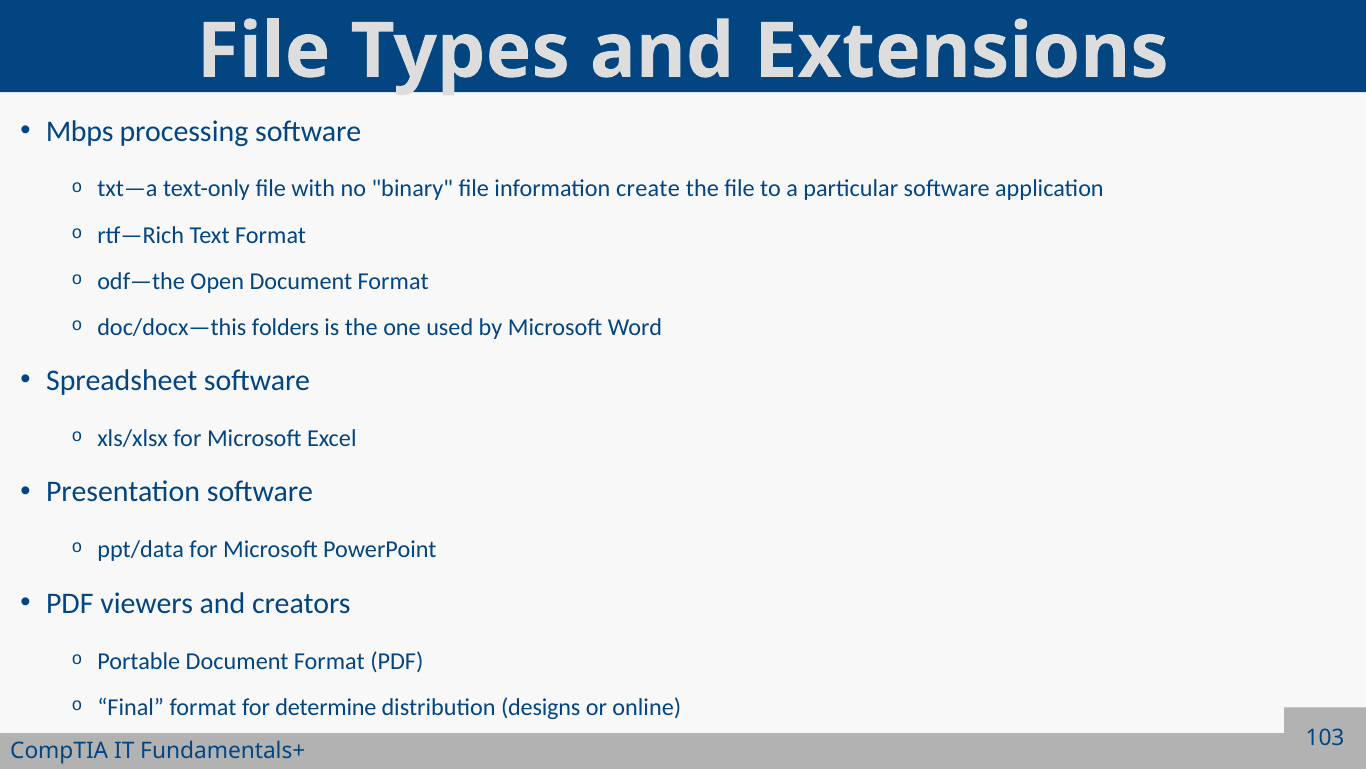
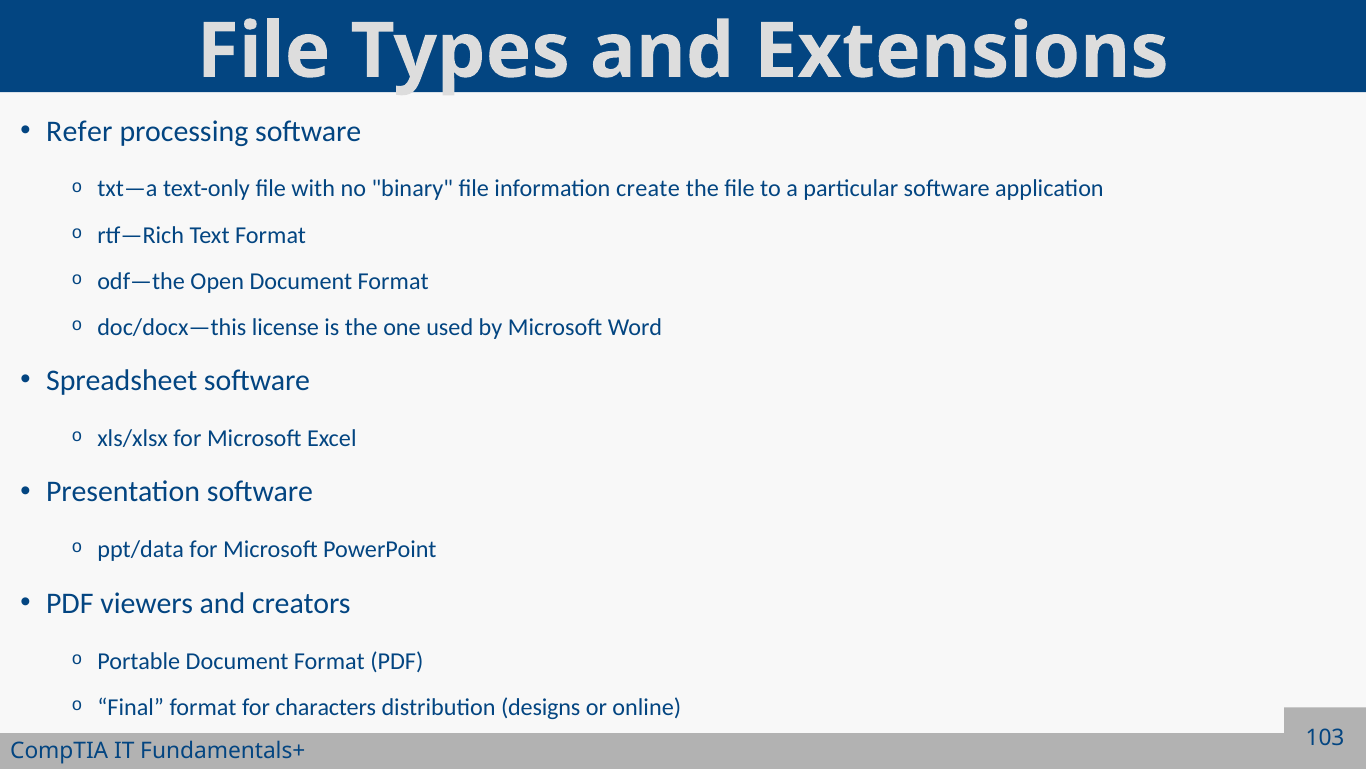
Mbps: Mbps -> Refer (79, 131)
folders: folders -> license (285, 327)
determine: determine -> characters (326, 707)
